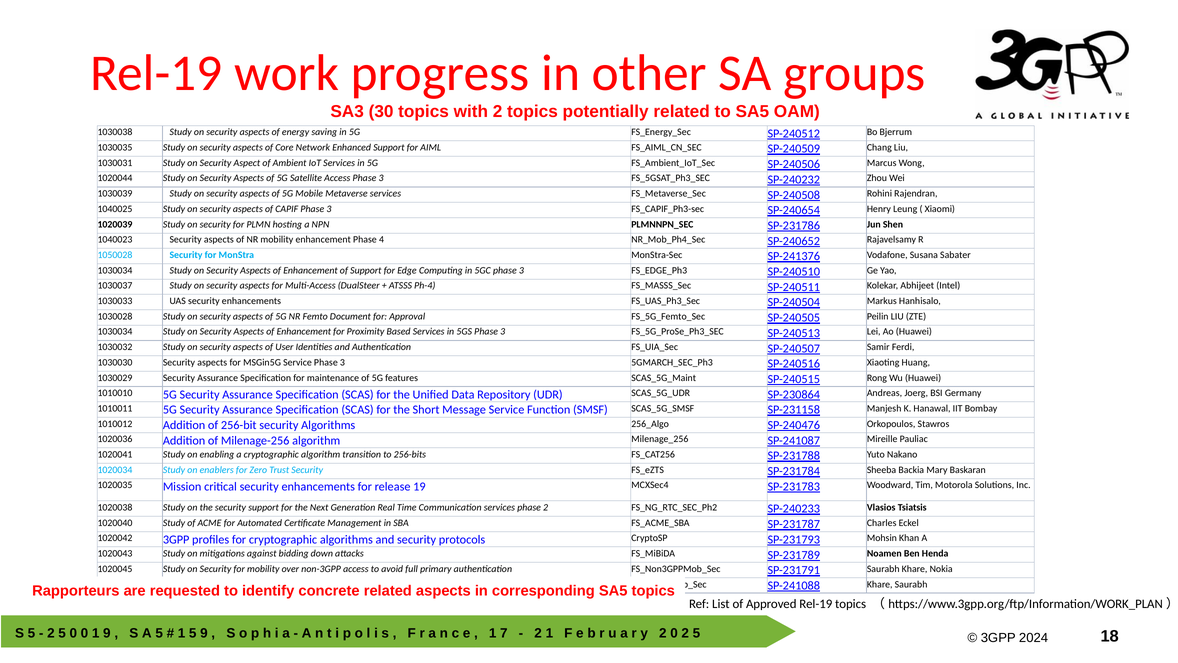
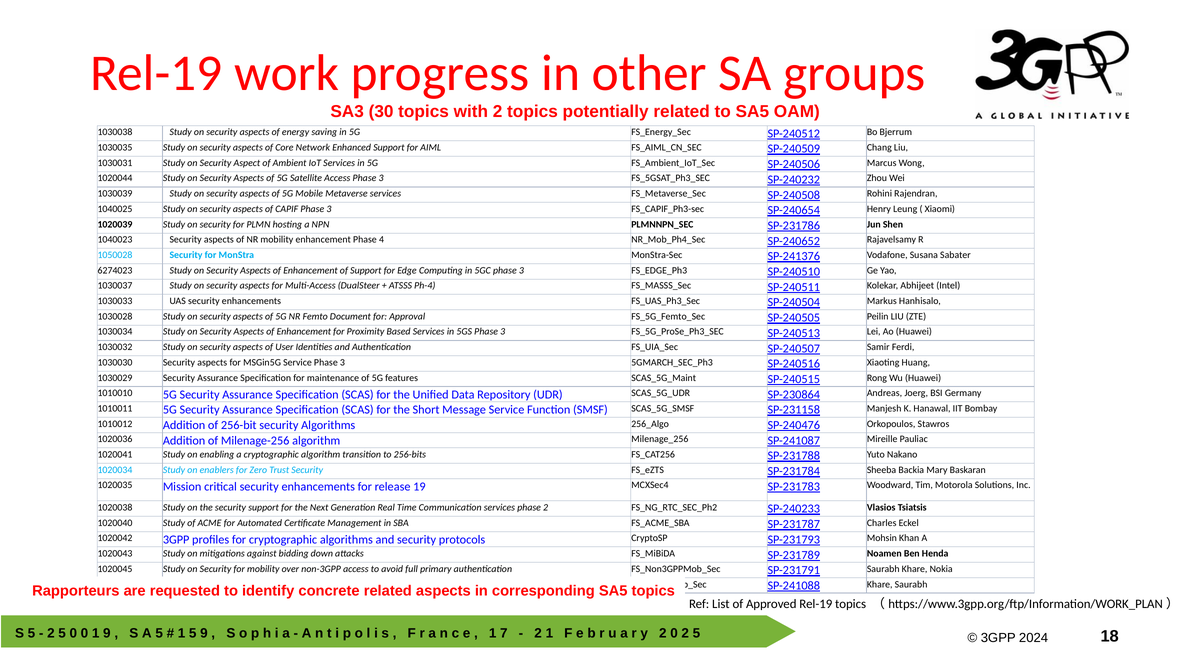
1030034: 1030034 -> 6274023 (115, 270)
